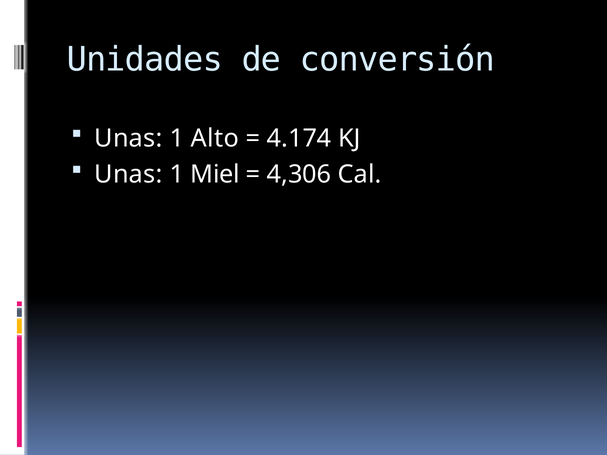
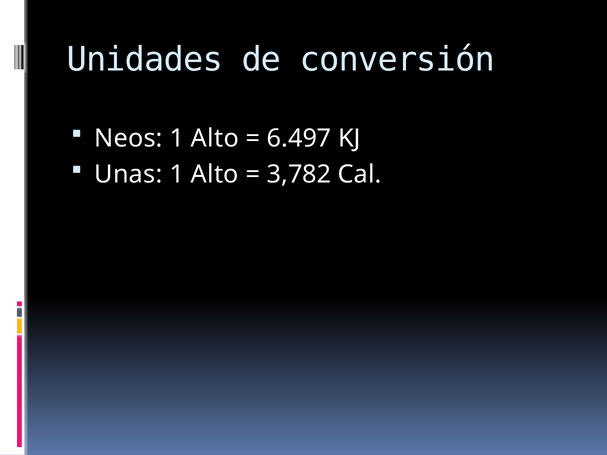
Unas: Unas -> Neos (128, 138)
4.174: 4.174 -> 6.497 (299, 138)
Miel: Miel -> Alto (215, 175)
4,306: 4,306 -> 3,782 (299, 175)
